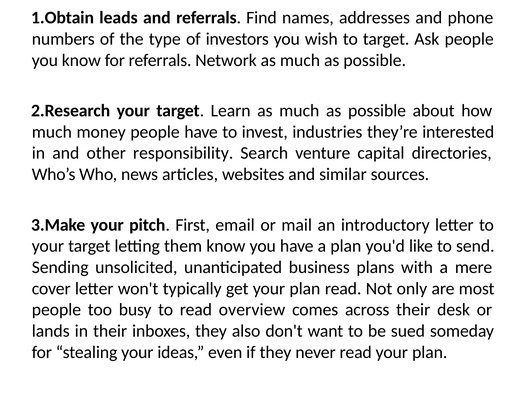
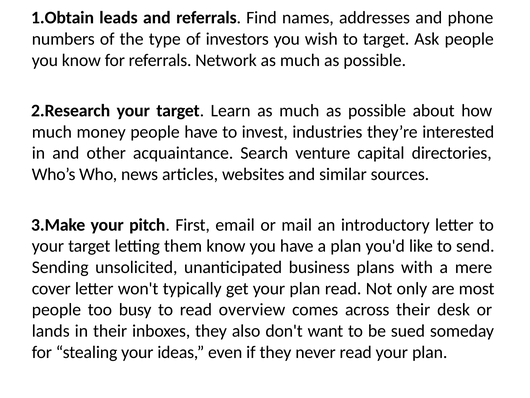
responsibility: responsibility -> acquaintance (183, 153)
